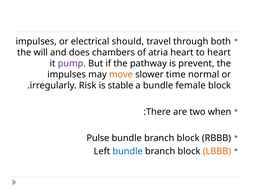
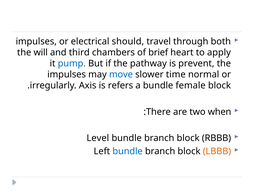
does: does -> third (79, 52)
atria: atria -> brief (158, 52)
to heart: heart -> apply (219, 52)
pump colour: purple -> blue (72, 63)
move colour: orange -> blue (121, 74)
Risk: Risk -> Axis (88, 85)
stable: stable -> refers (121, 85)
Pulse: Pulse -> Level (98, 138)
